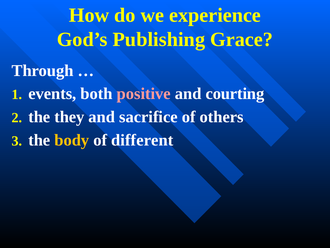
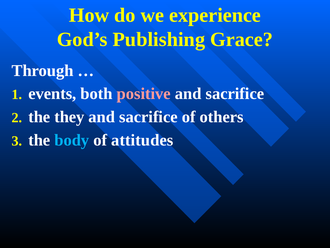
courting: courting -> sacrifice (235, 94)
body colour: yellow -> light blue (72, 140)
different: different -> attitudes (142, 140)
